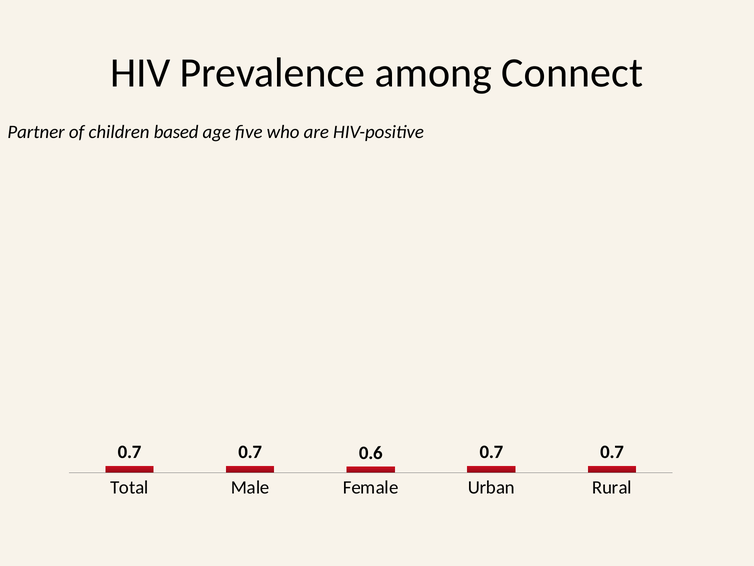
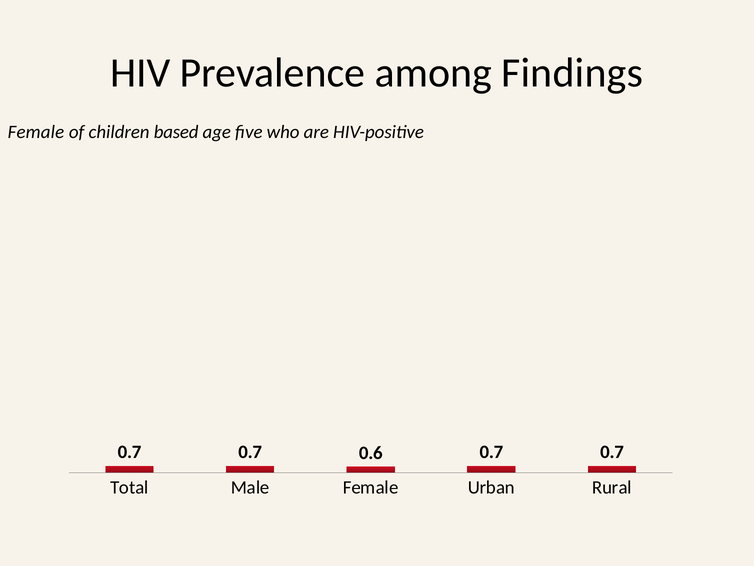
Connect: Connect -> Findings (572, 73)
Partner: Partner -> Female (36, 132)
